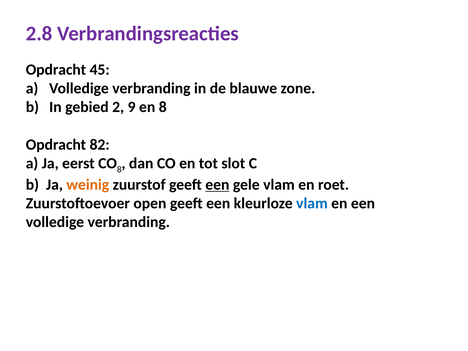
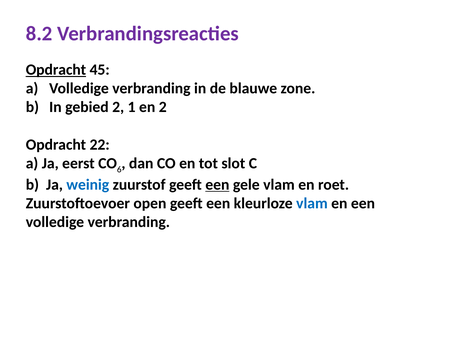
2.8: 2.8 -> 8.2 (39, 34)
Opdracht underline: none -> present (56, 70)
9: 9 -> 1 (132, 107)
en 8: 8 -> 2 (163, 107)
82: 82 -> 22 (100, 145)
CO 8: 8 -> 6 (119, 169)
weinig colour: orange -> blue (88, 185)
